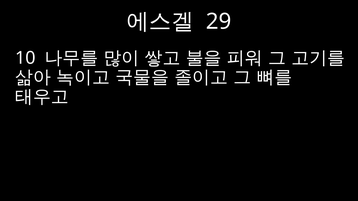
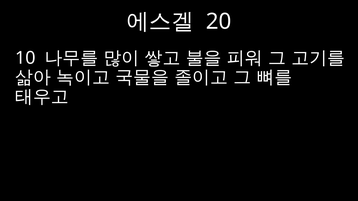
29: 29 -> 20 (219, 22)
